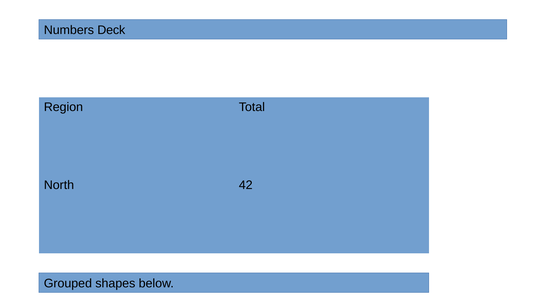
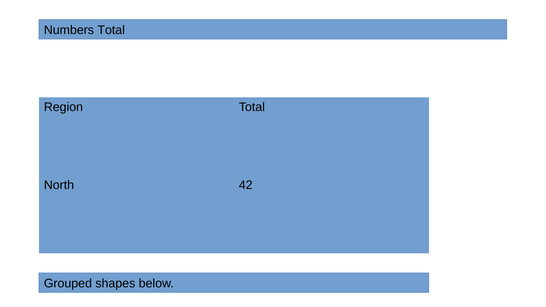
Numbers Deck: Deck -> Total (111, 30)
